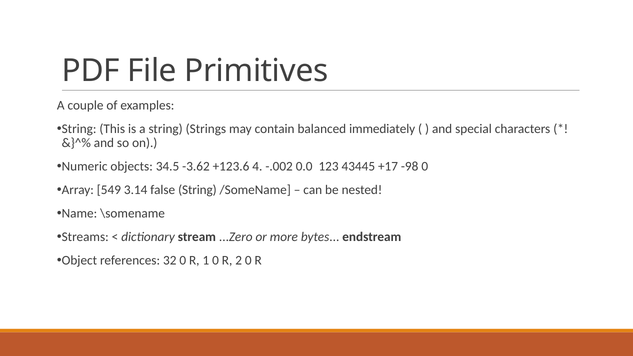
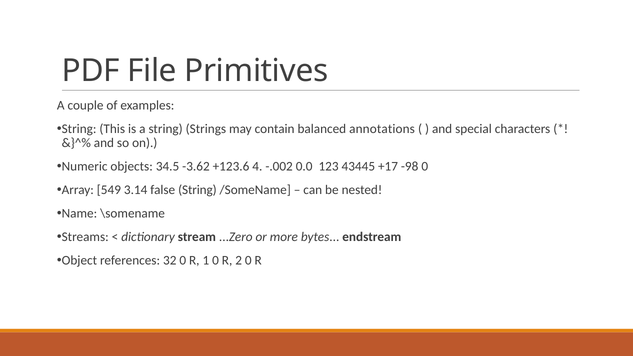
immediately: immediately -> annotations (382, 129)
